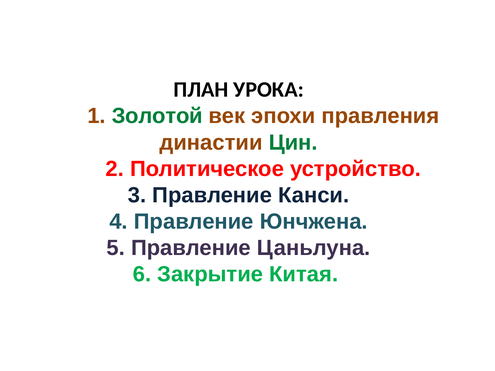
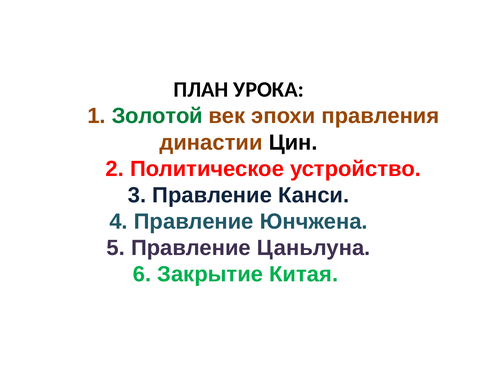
Цин colour: green -> black (293, 143)
